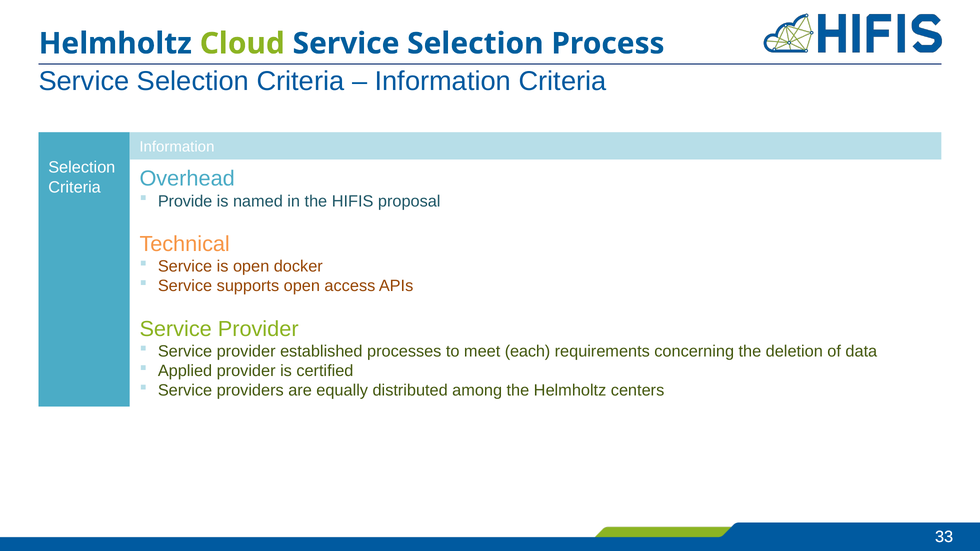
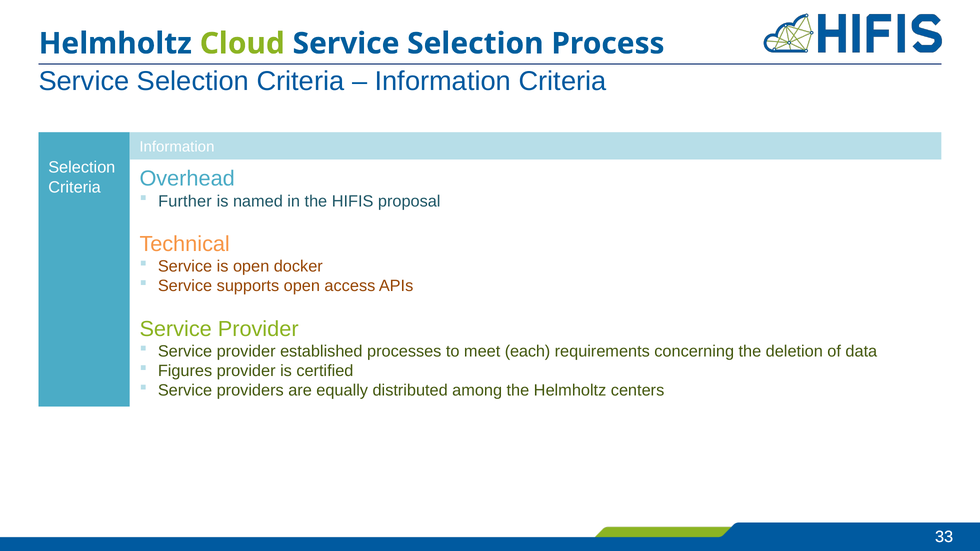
Provide: Provide -> Further (185, 201)
Applied: Applied -> Figures (185, 371)
